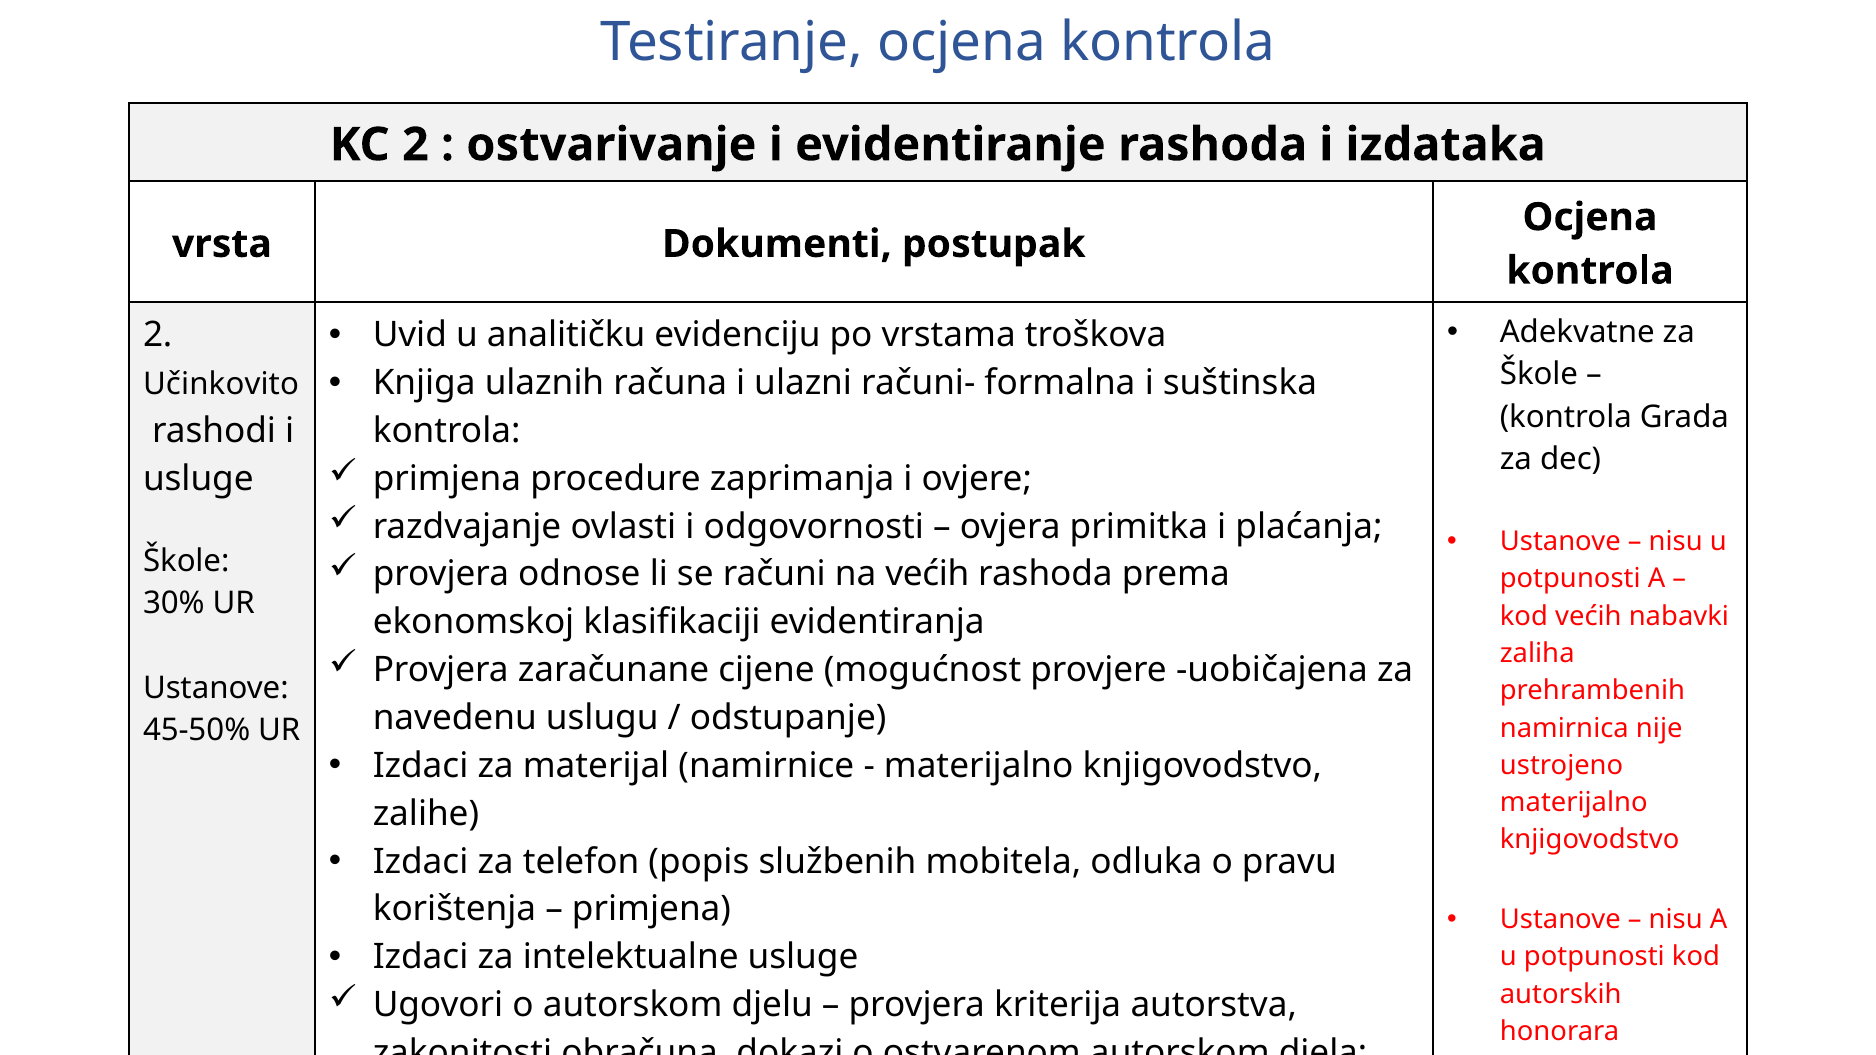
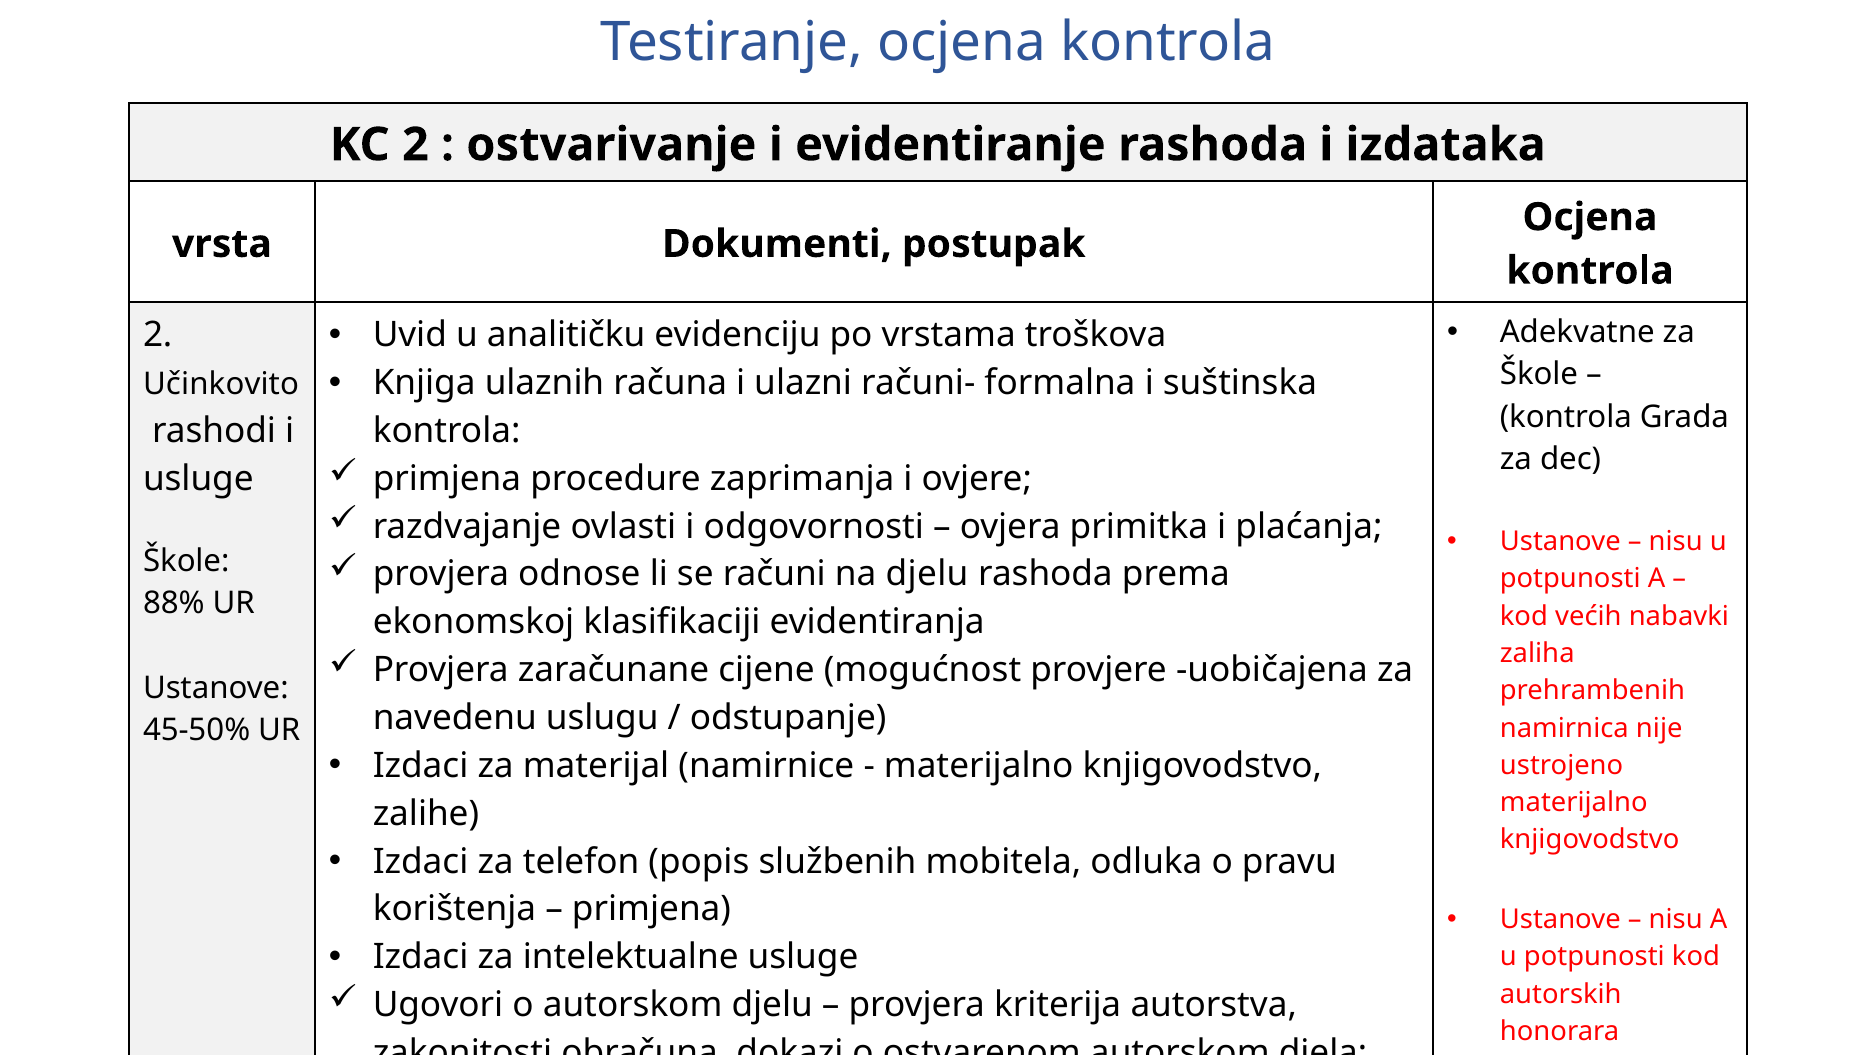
na većih: većih -> djelu (927, 575)
30%: 30% -> 88% (174, 603)
